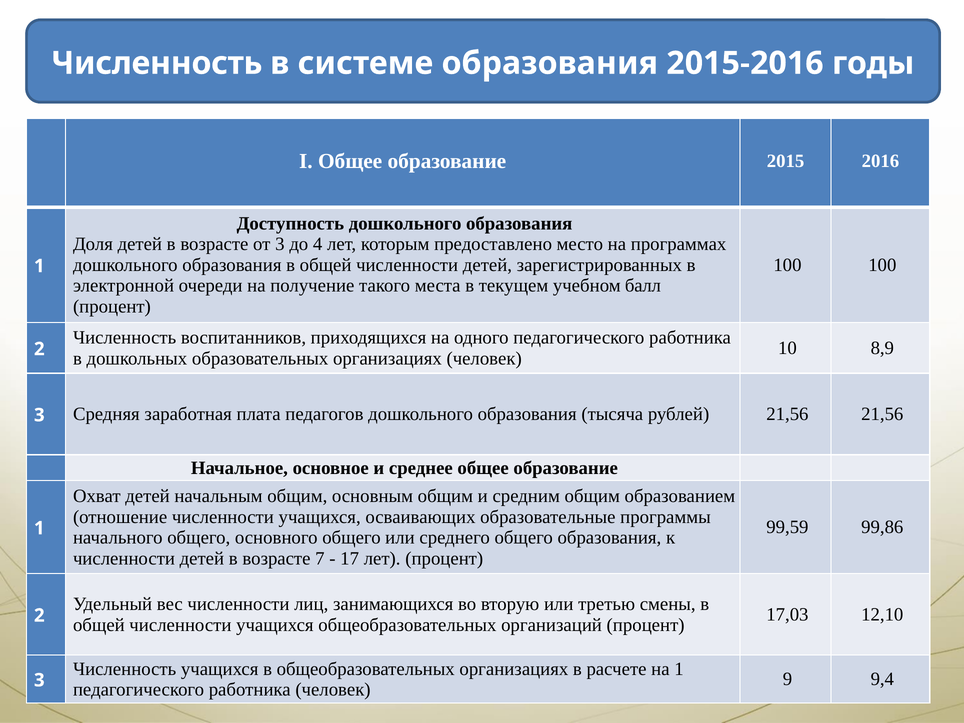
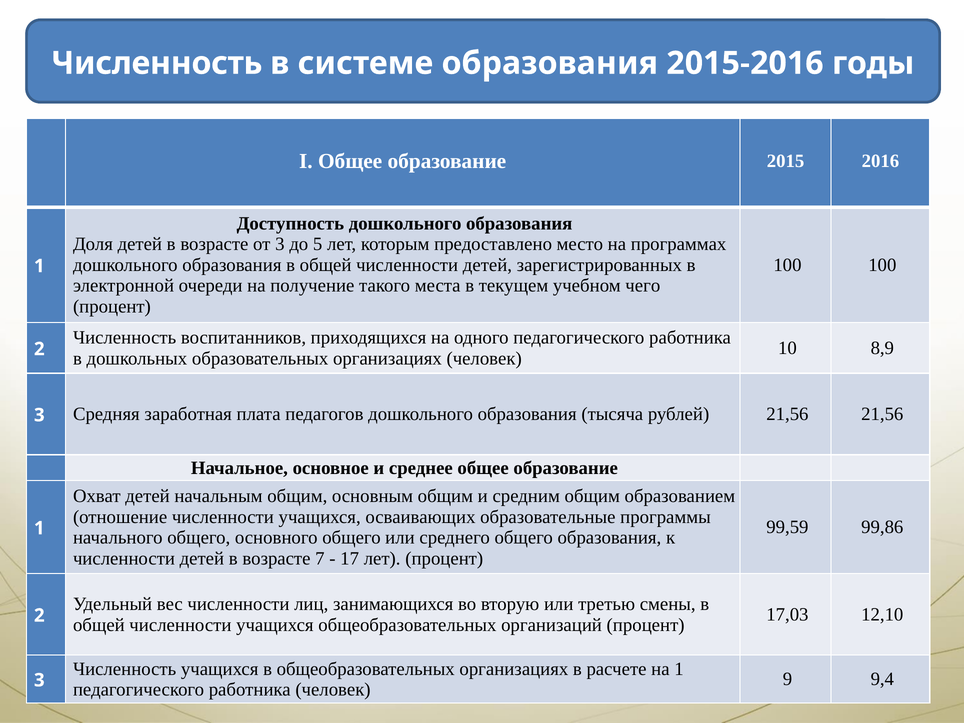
4: 4 -> 5 (318, 244)
балл: балл -> чего (643, 286)
